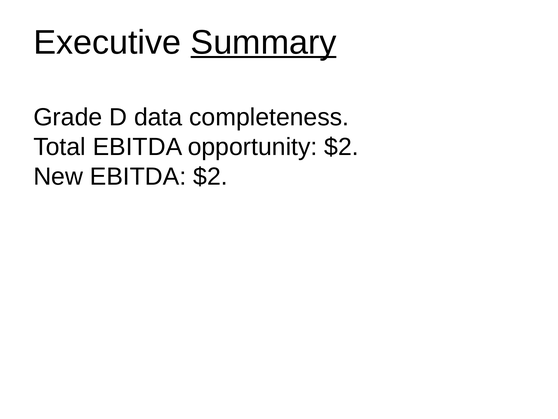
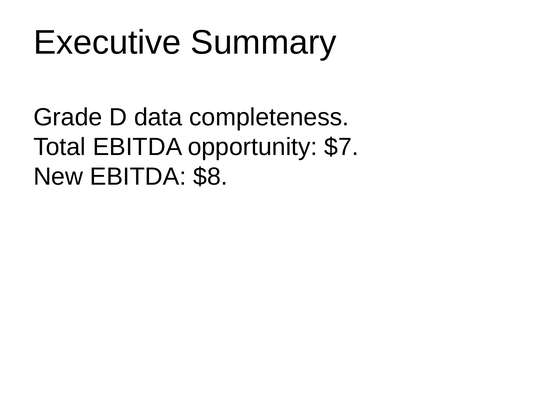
Summary underline: present -> none (264, 42)
opportunity $2: $2 -> $7 (341, 147)
EBITDA $2: $2 -> $8 (211, 177)
